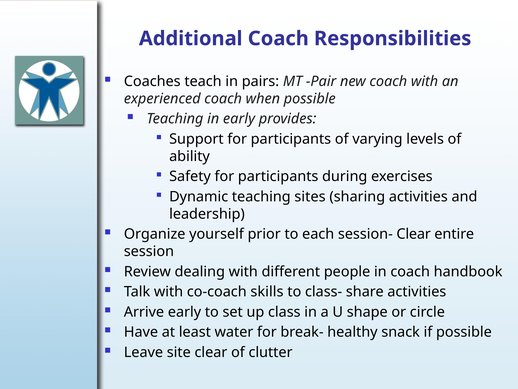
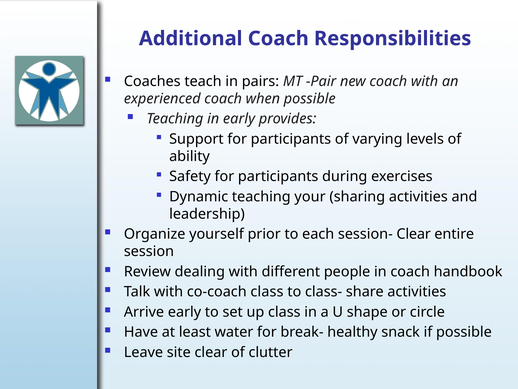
sites: sites -> your (310, 196)
co-coach skills: skills -> class (267, 291)
